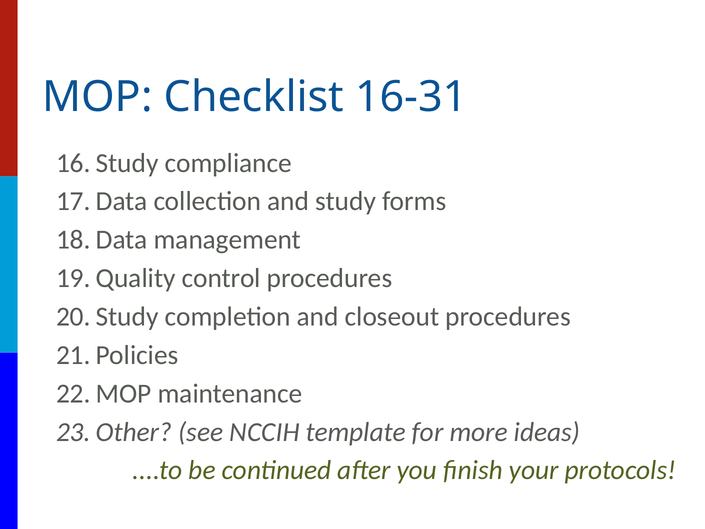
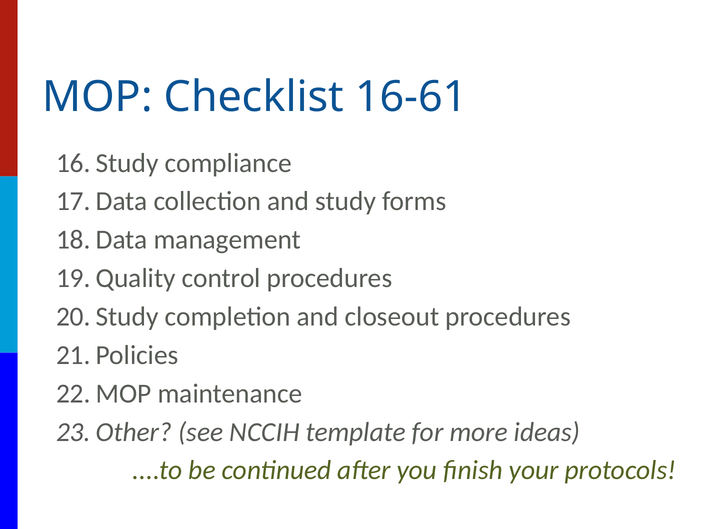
16-31: 16-31 -> 16-61 (411, 97)
